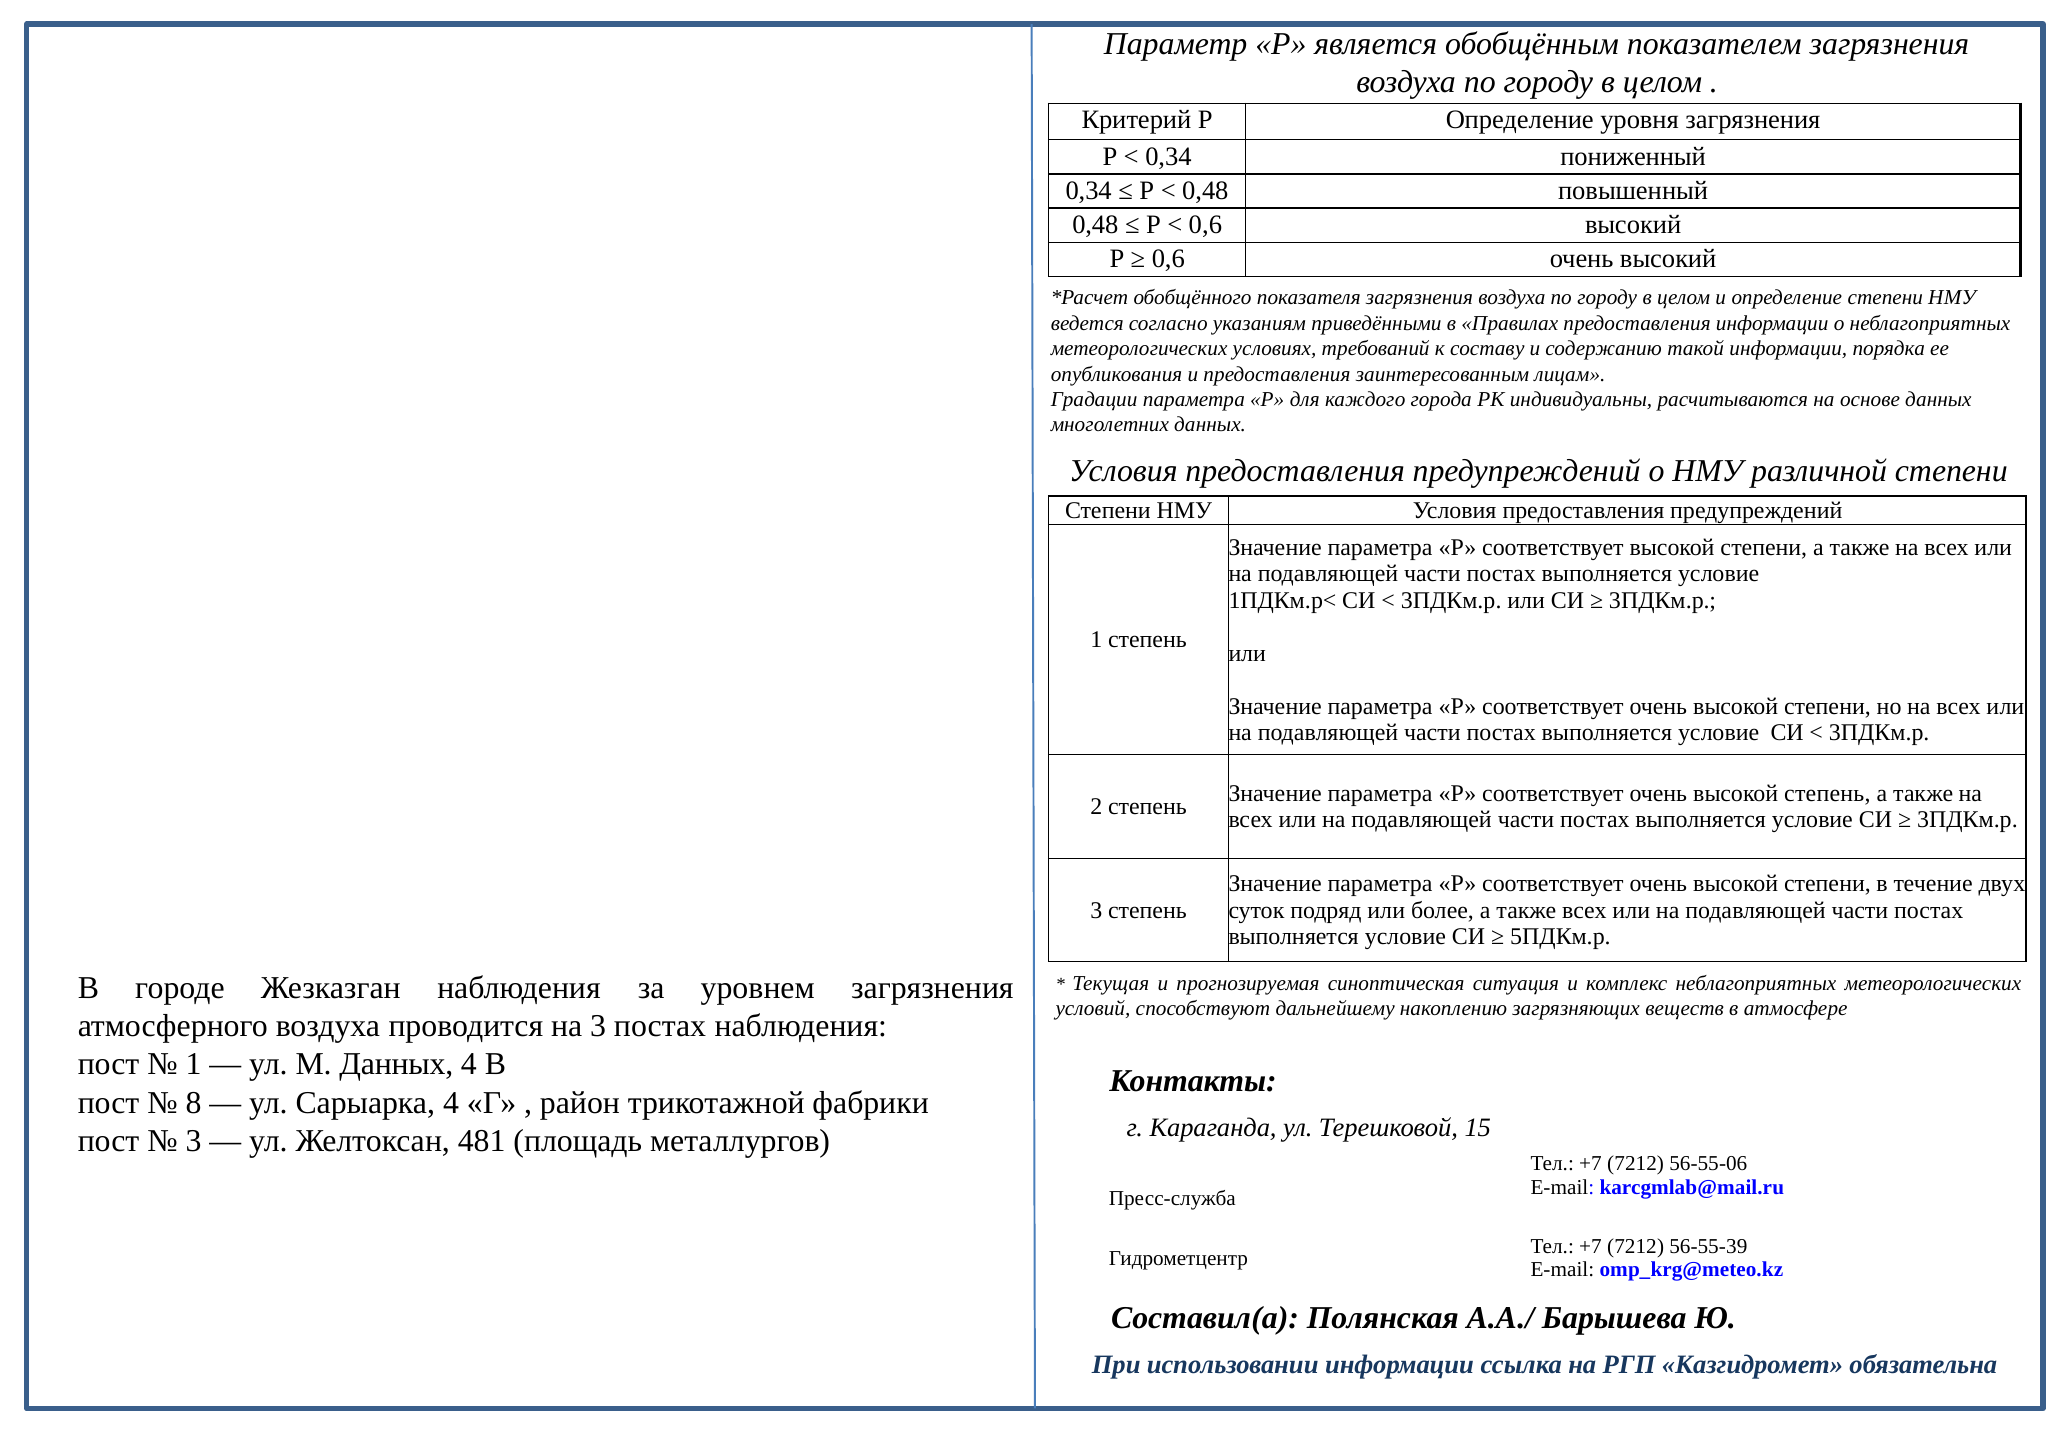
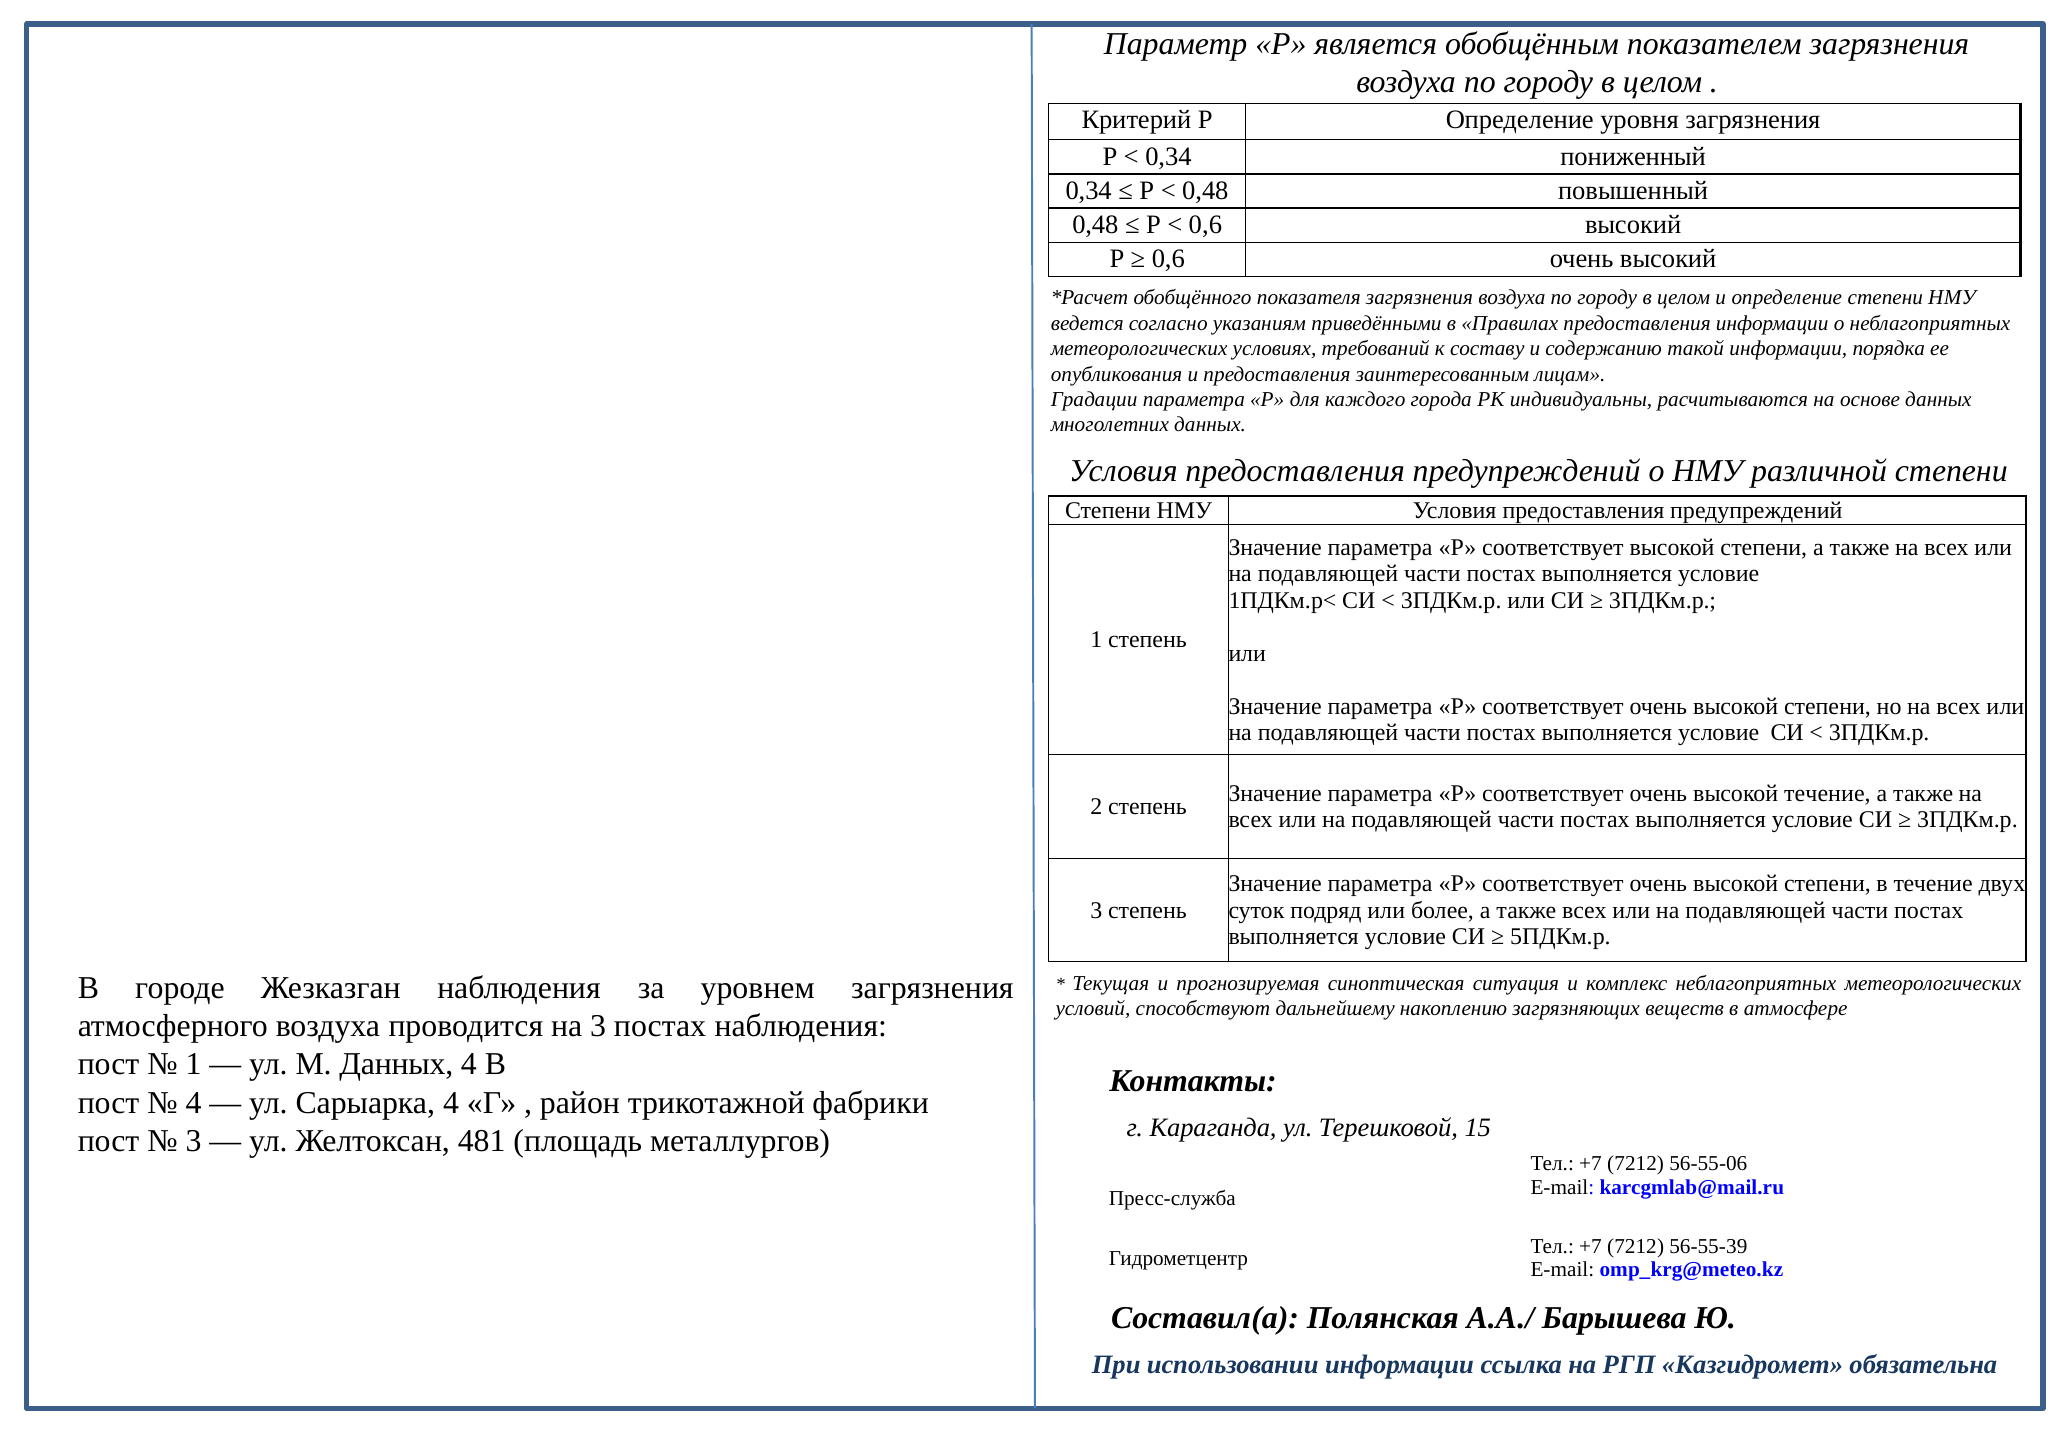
высокой степень: степень -> течение (1827, 794)
8: 8 -> 4 (193, 1103)
